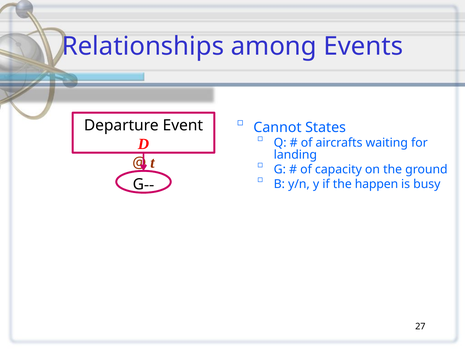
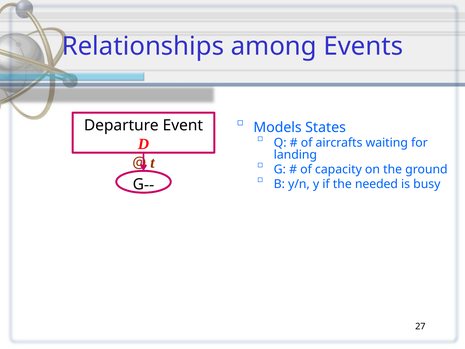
Cannot: Cannot -> Models (278, 128)
happen: happen -> needed (376, 184)
